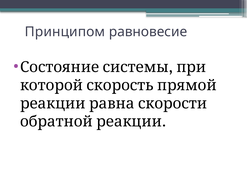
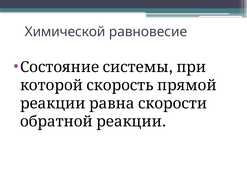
Принципом: Принципом -> Химической (65, 32)
